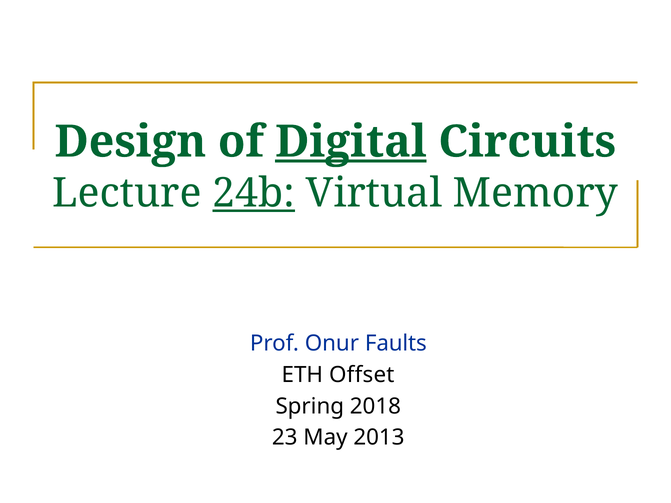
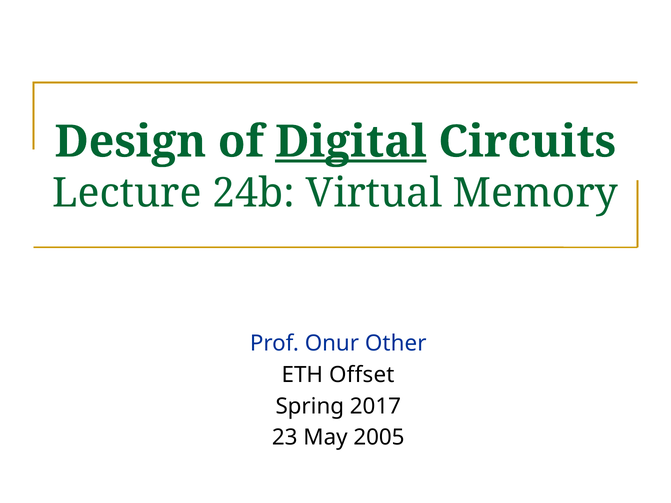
24b underline: present -> none (254, 193)
Faults: Faults -> Other (396, 344)
2018: 2018 -> 2017 (375, 406)
2013: 2013 -> 2005 (379, 438)
